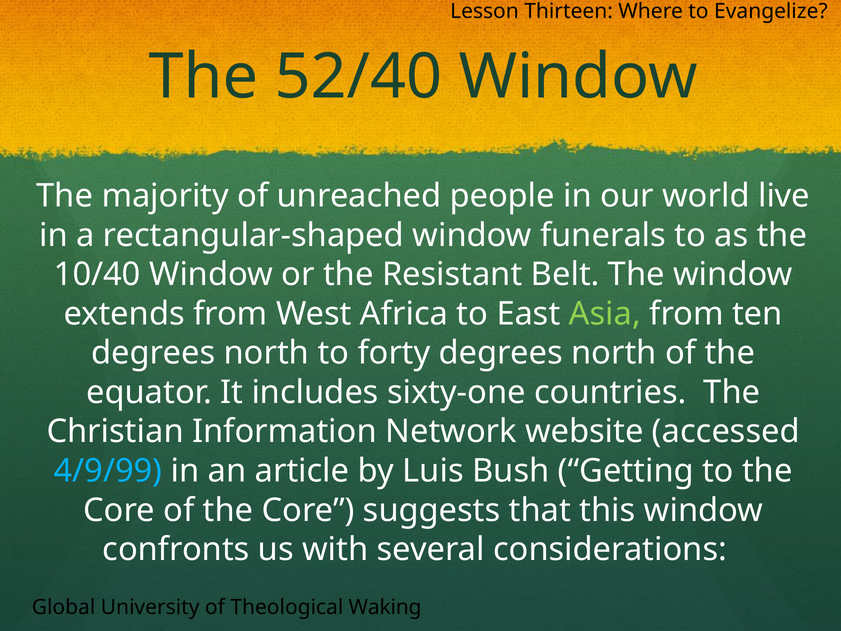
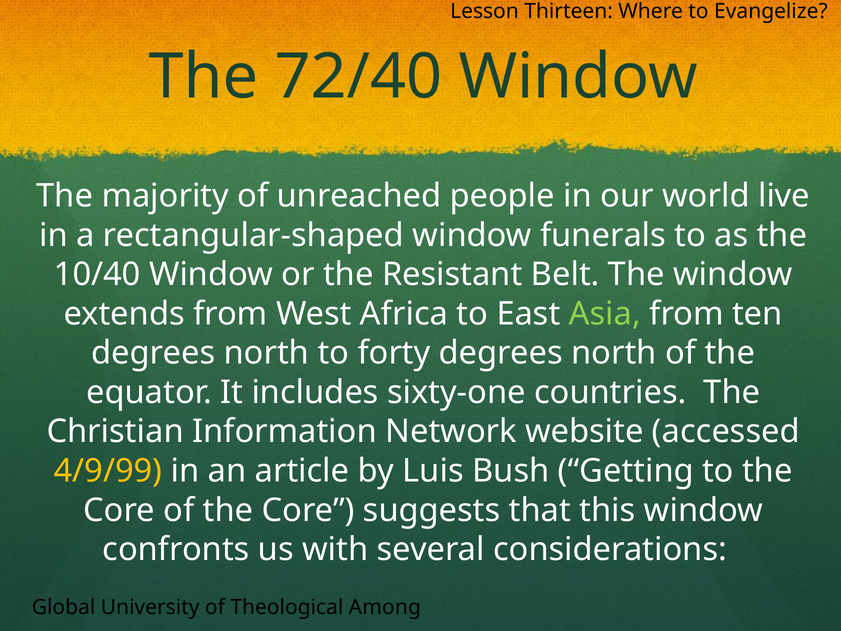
52/40: 52/40 -> 72/40 (358, 77)
4/9/99 colour: light blue -> yellow (108, 471)
Waking: Waking -> Among (385, 607)
